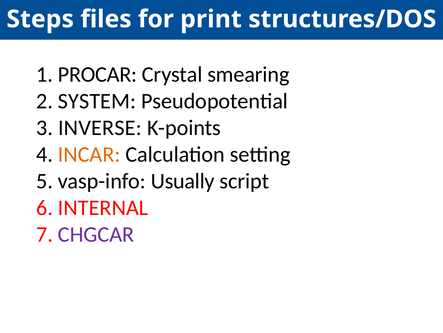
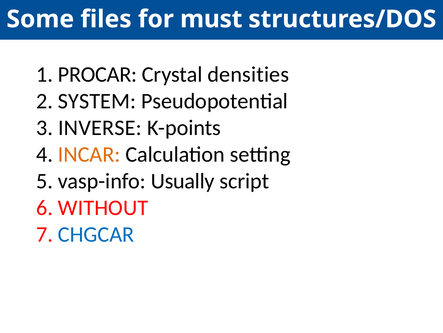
Steps: Steps -> Some (40, 19)
print: print -> must (211, 19)
smearing: smearing -> densities (248, 74)
INTERNAL: INTERNAL -> WITHOUT (103, 207)
CHGCAR colour: purple -> blue (96, 234)
